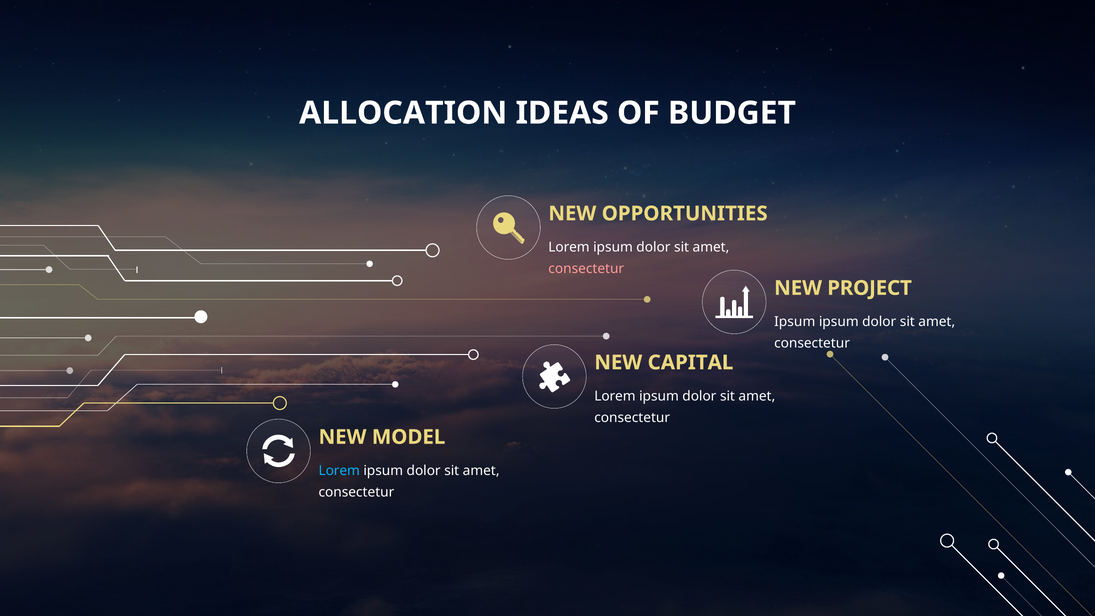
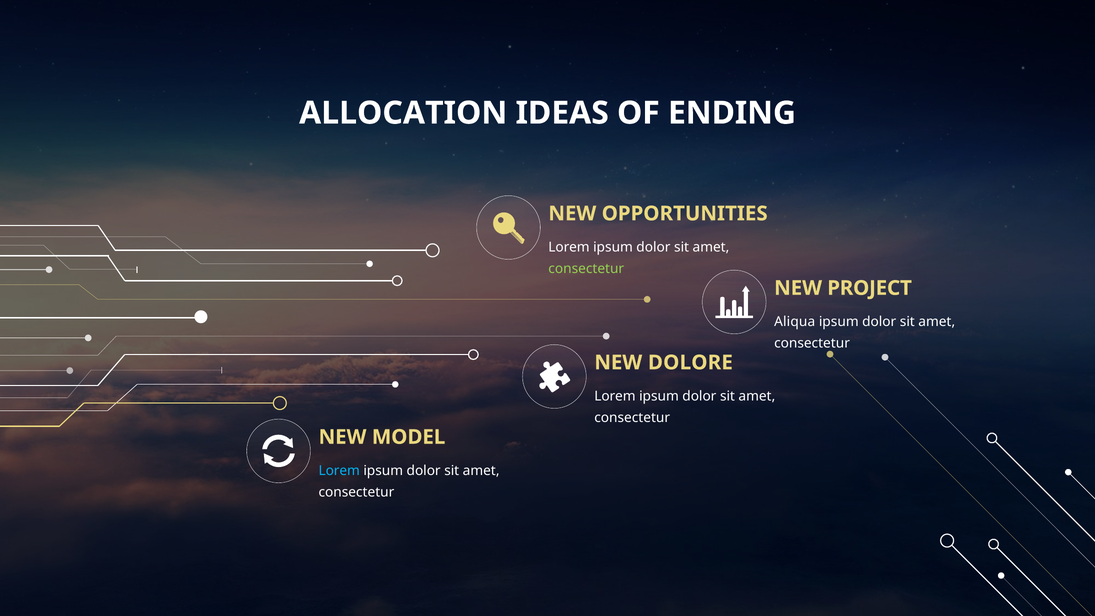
BUDGET: BUDGET -> ENDING (732, 113)
consectetur colour: pink -> light green (586, 269)
Ipsum: Ipsum -> Aliqua (795, 322)
CAPITAL: CAPITAL -> DOLORE (690, 363)
